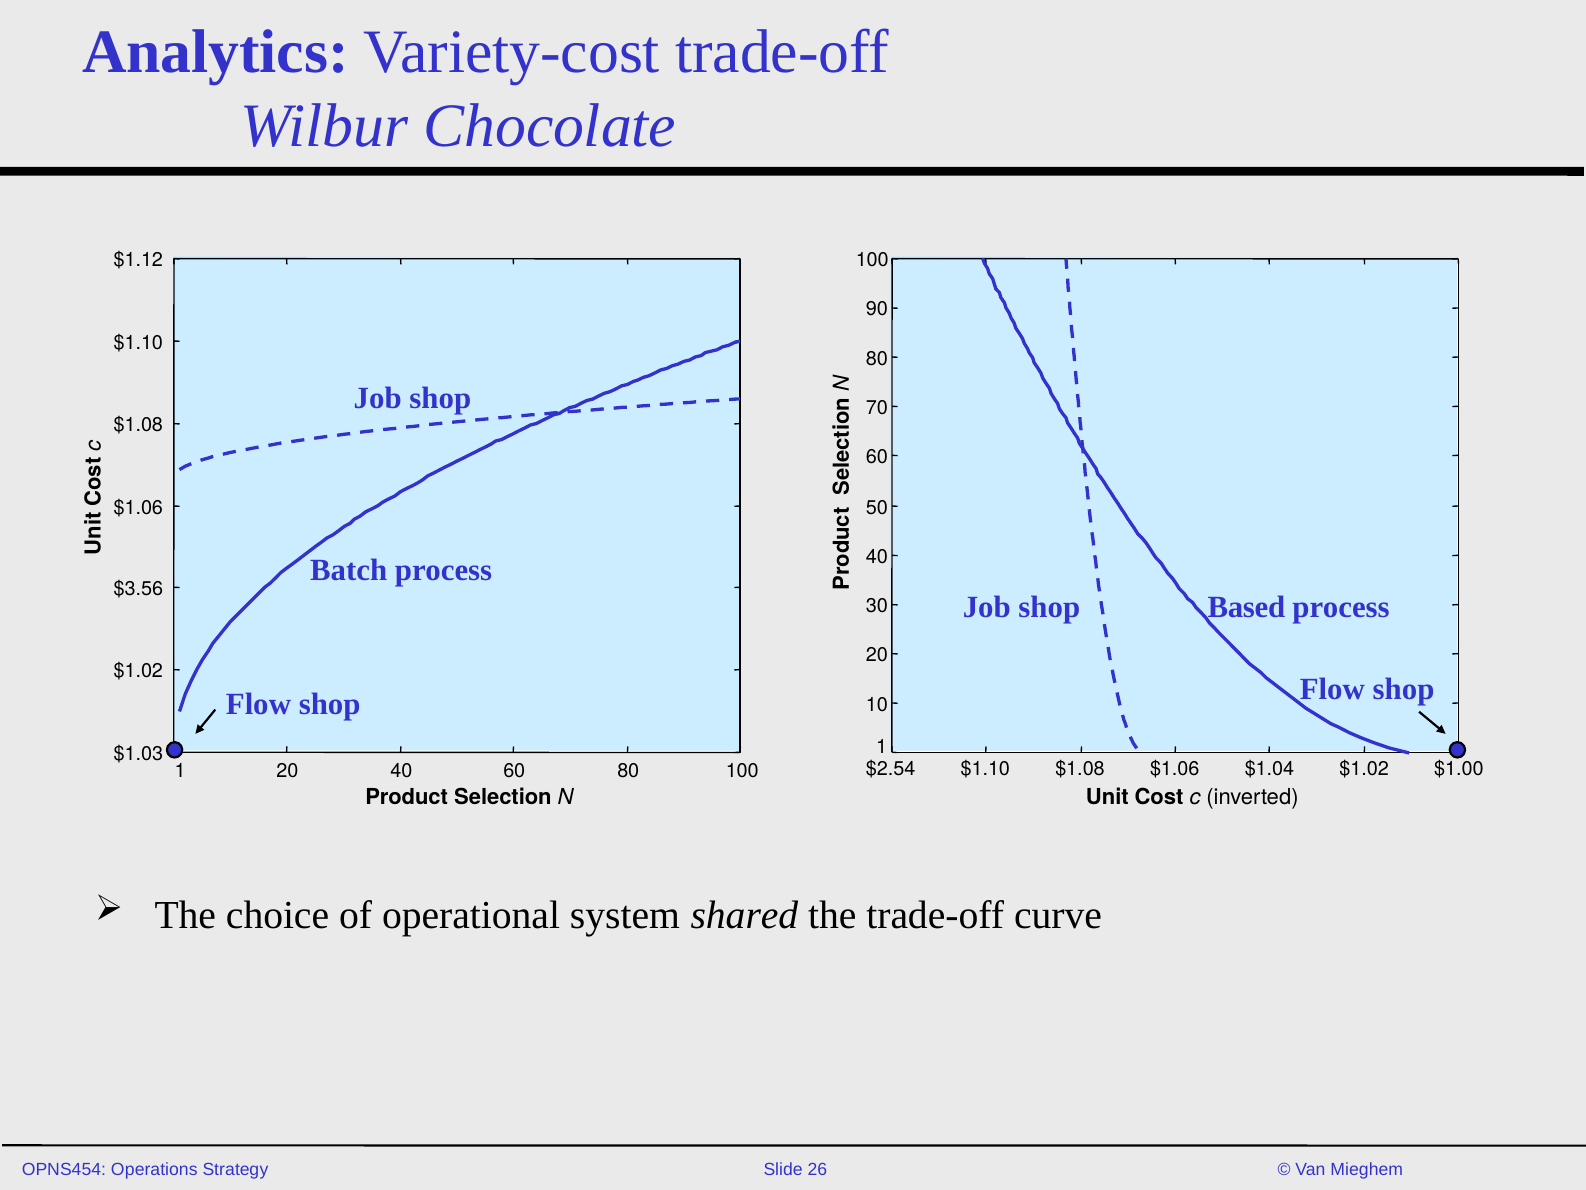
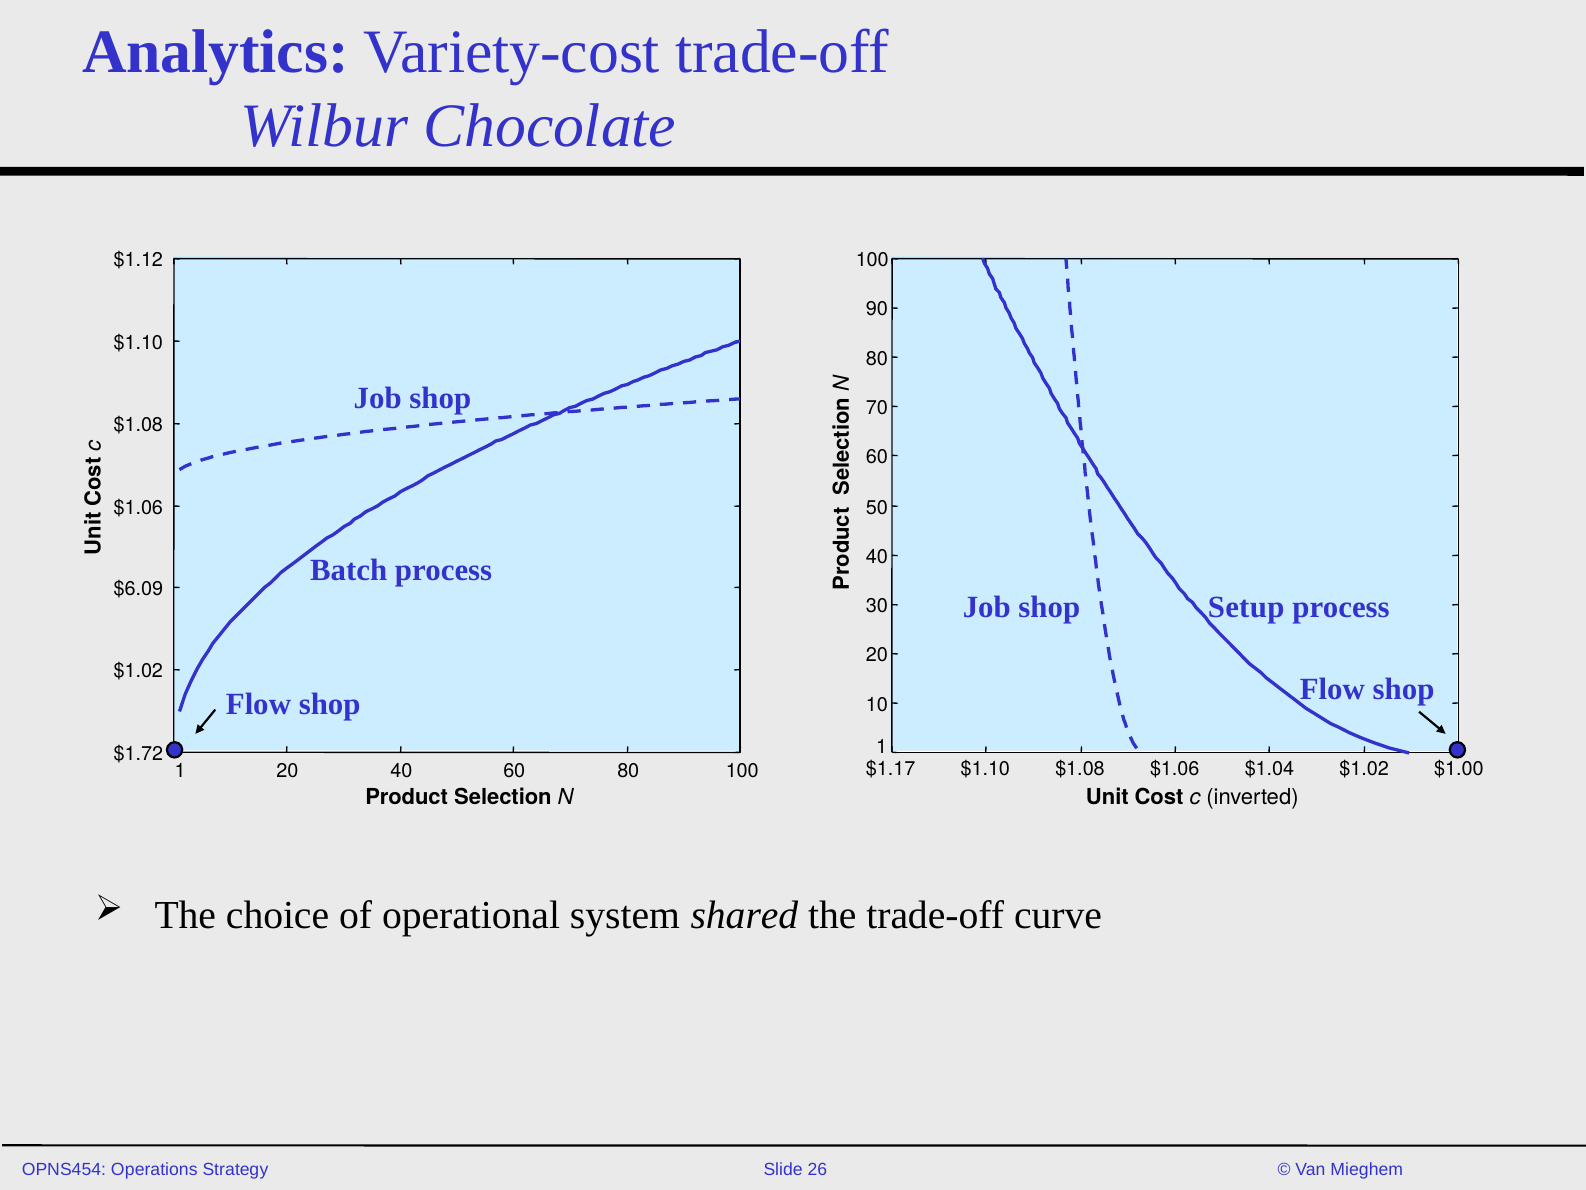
$3.56: $3.56 -> $6.09 (138, 589)
Based: Based -> Setup (1246, 608)
$1.03: $1.03 -> $1.72 (138, 754)
$2.54: $2.54 -> $1.17 (891, 769)
